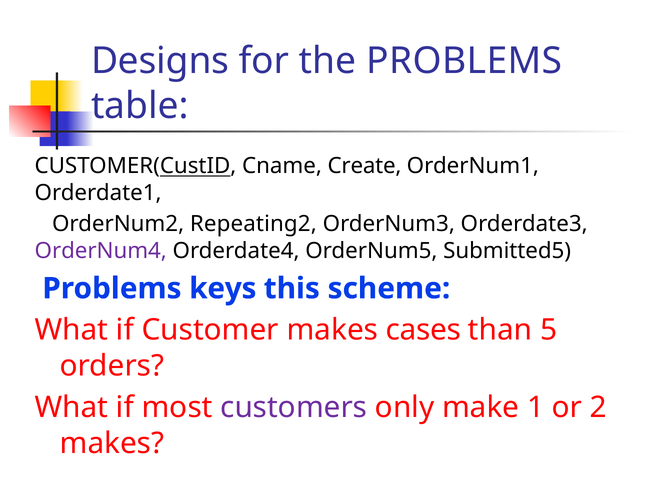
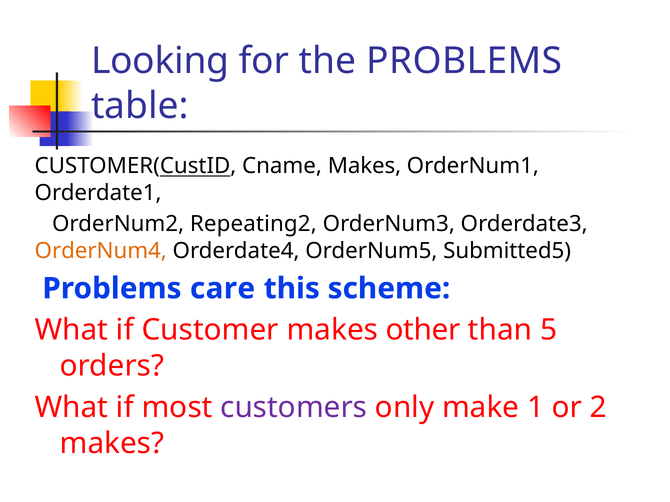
Designs: Designs -> Looking (160, 61)
Cname Create: Create -> Makes (364, 166)
OrderNum4 colour: purple -> orange (101, 251)
keys: keys -> care (223, 289)
cases: cases -> other (423, 330)
